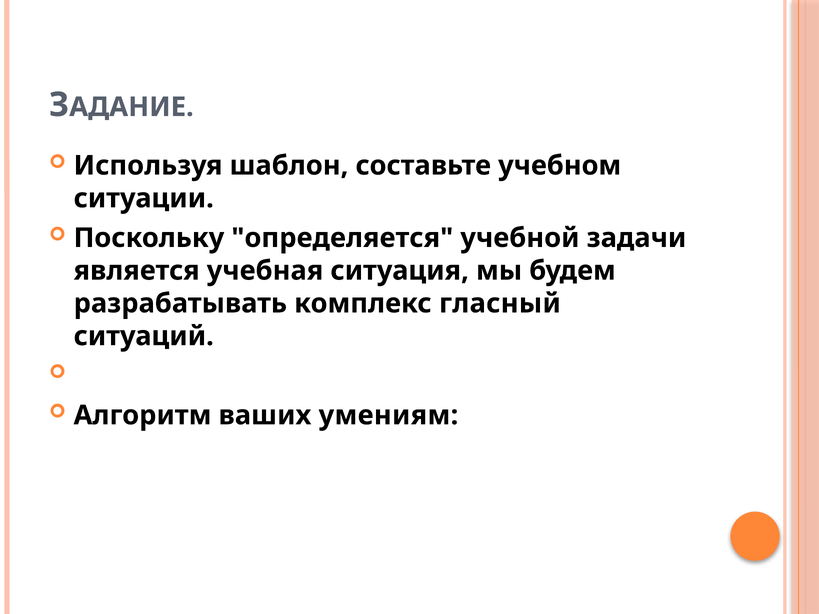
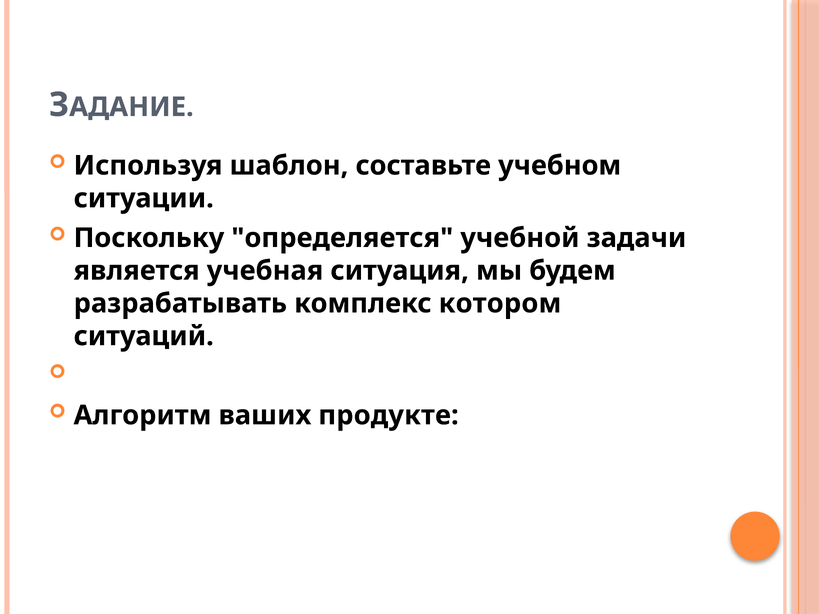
гласный: гласный -> котором (500, 304)
умениям: умениям -> продукте (389, 415)
